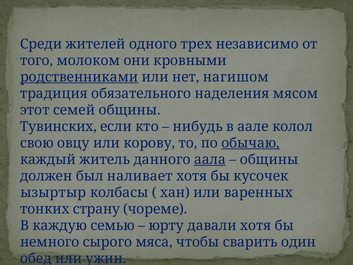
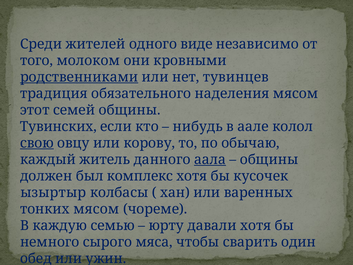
трех: трех -> виде (196, 44)
нагишом: нагишом -> тувинцев (236, 77)
свою underline: none -> present (37, 143)
обычаю underline: present -> none (250, 143)
наливает: наливает -> комплекс (140, 176)
тонких страну: страну -> мясом (96, 209)
